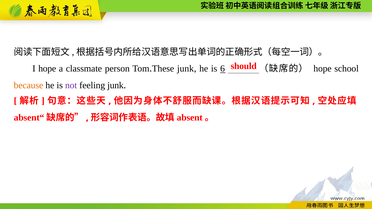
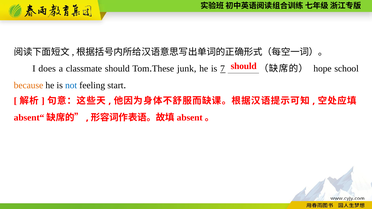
I hope: hope -> does (47, 69)
classmate person: person -> should (117, 69)
6: 6 -> 7 (223, 69)
not colour: purple -> blue (71, 86)
feeling junk: junk -> start (115, 86)
